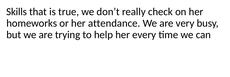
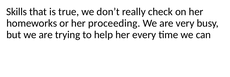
attendance: attendance -> proceeding (114, 23)
